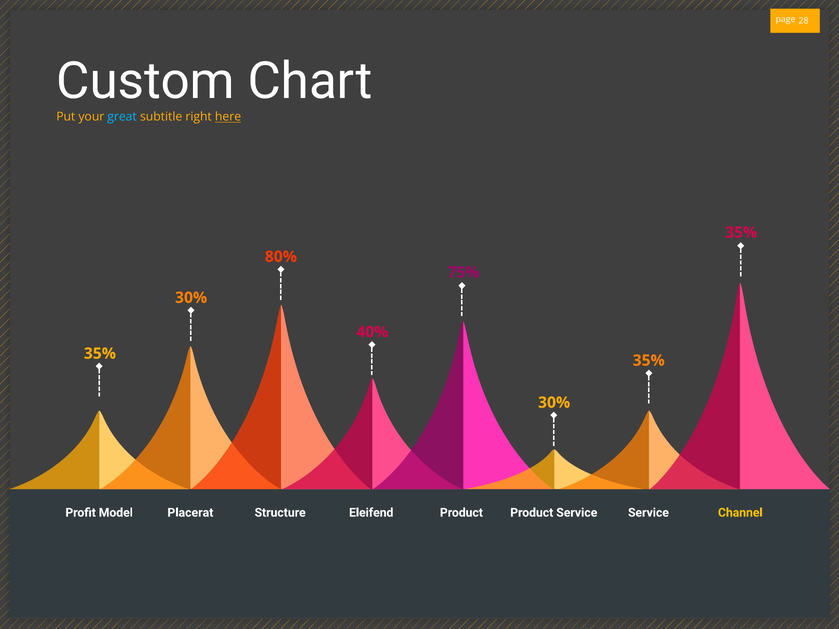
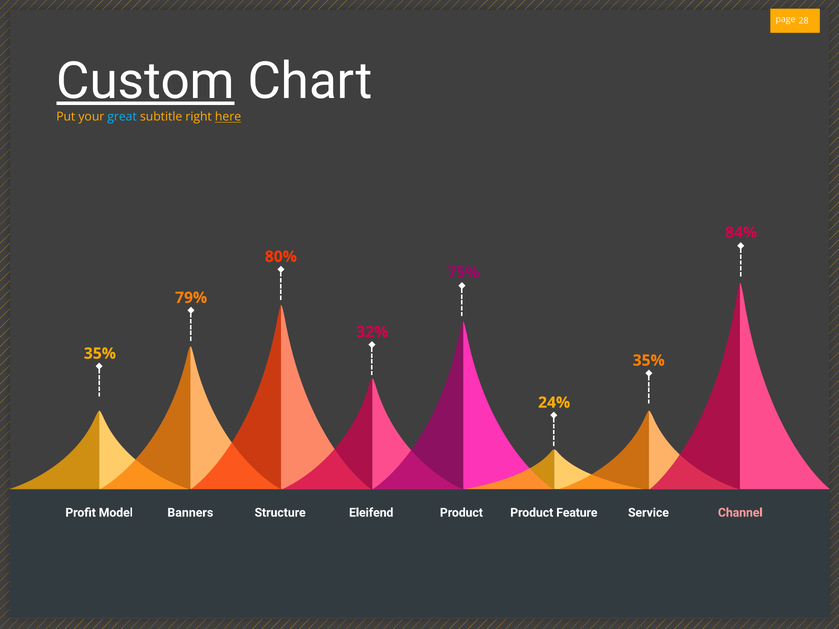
Custom underline: none -> present (146, 81)
35%: 35% -> 84% (741, 233)
30%: 30% -> 79% (191, 298)
40%: 40% -> 32% (372, 332)
30%: 30% -> 24% (554, 403)
Placerat: Placerat -> Banners (190, 513)
Product Service: Service -> Feature (577, 513)
Channel colour: yellow -> pink (740, 513)
